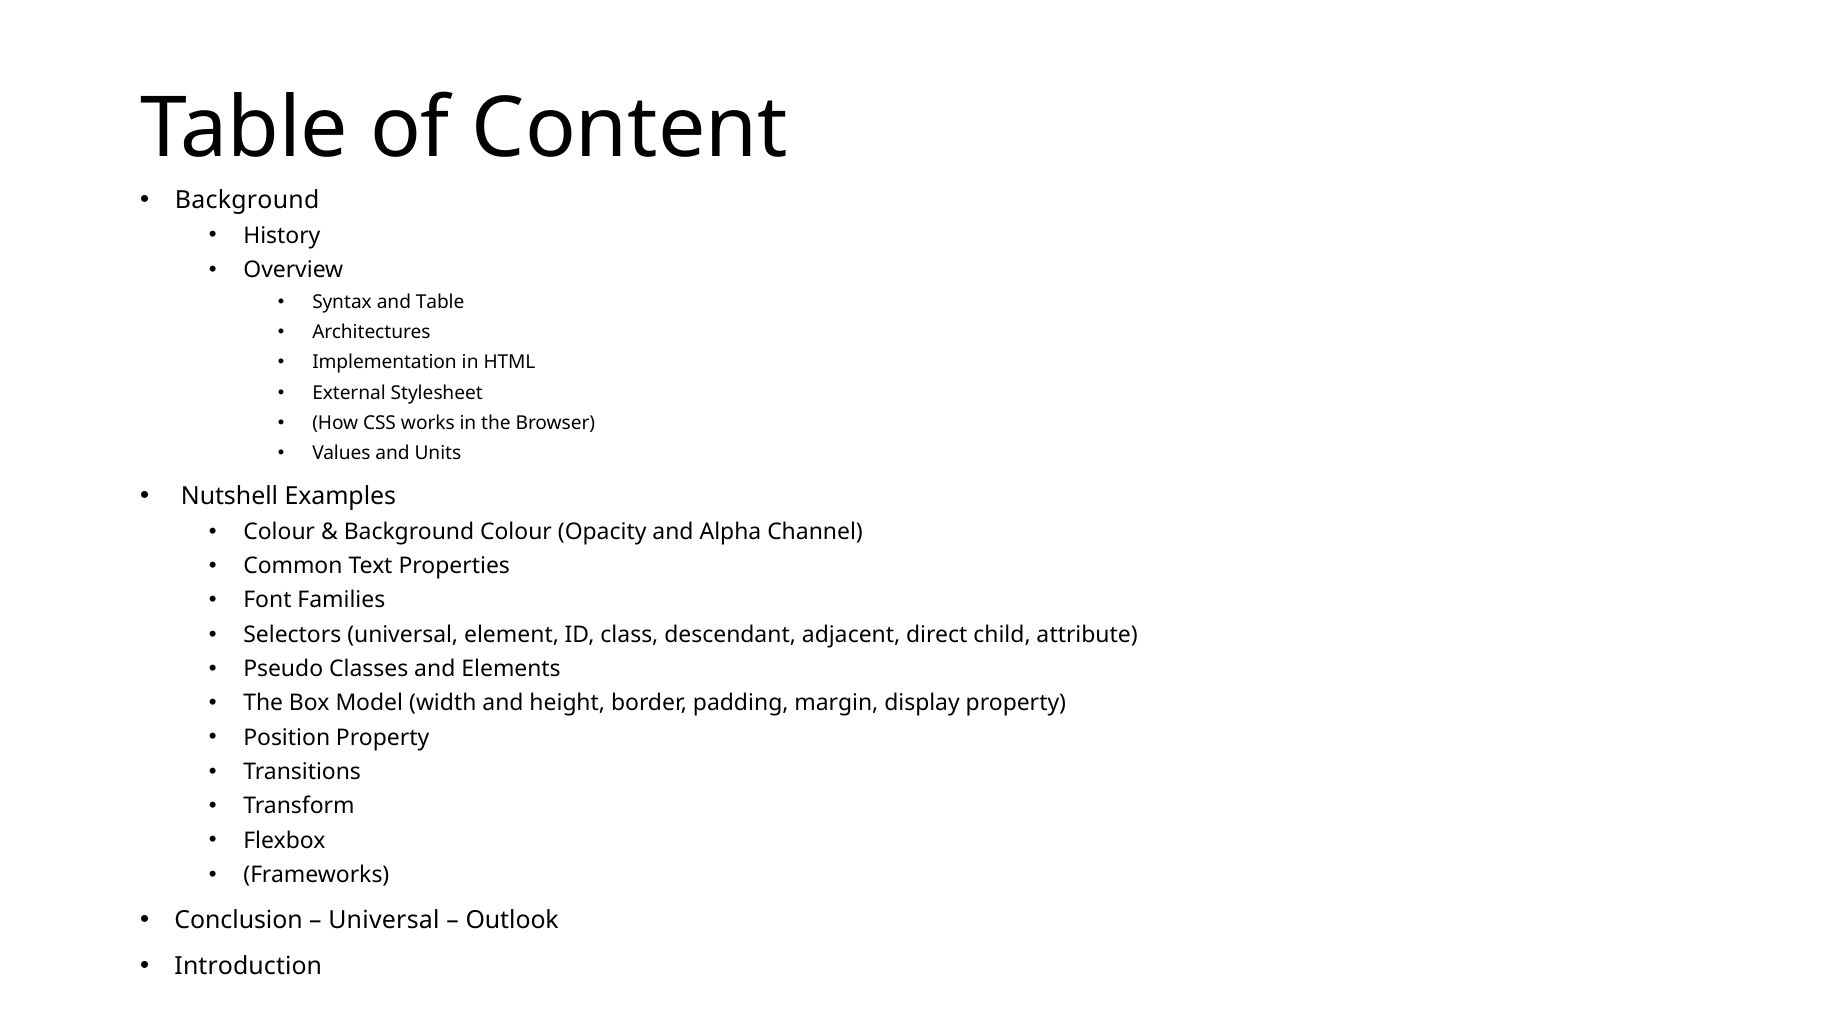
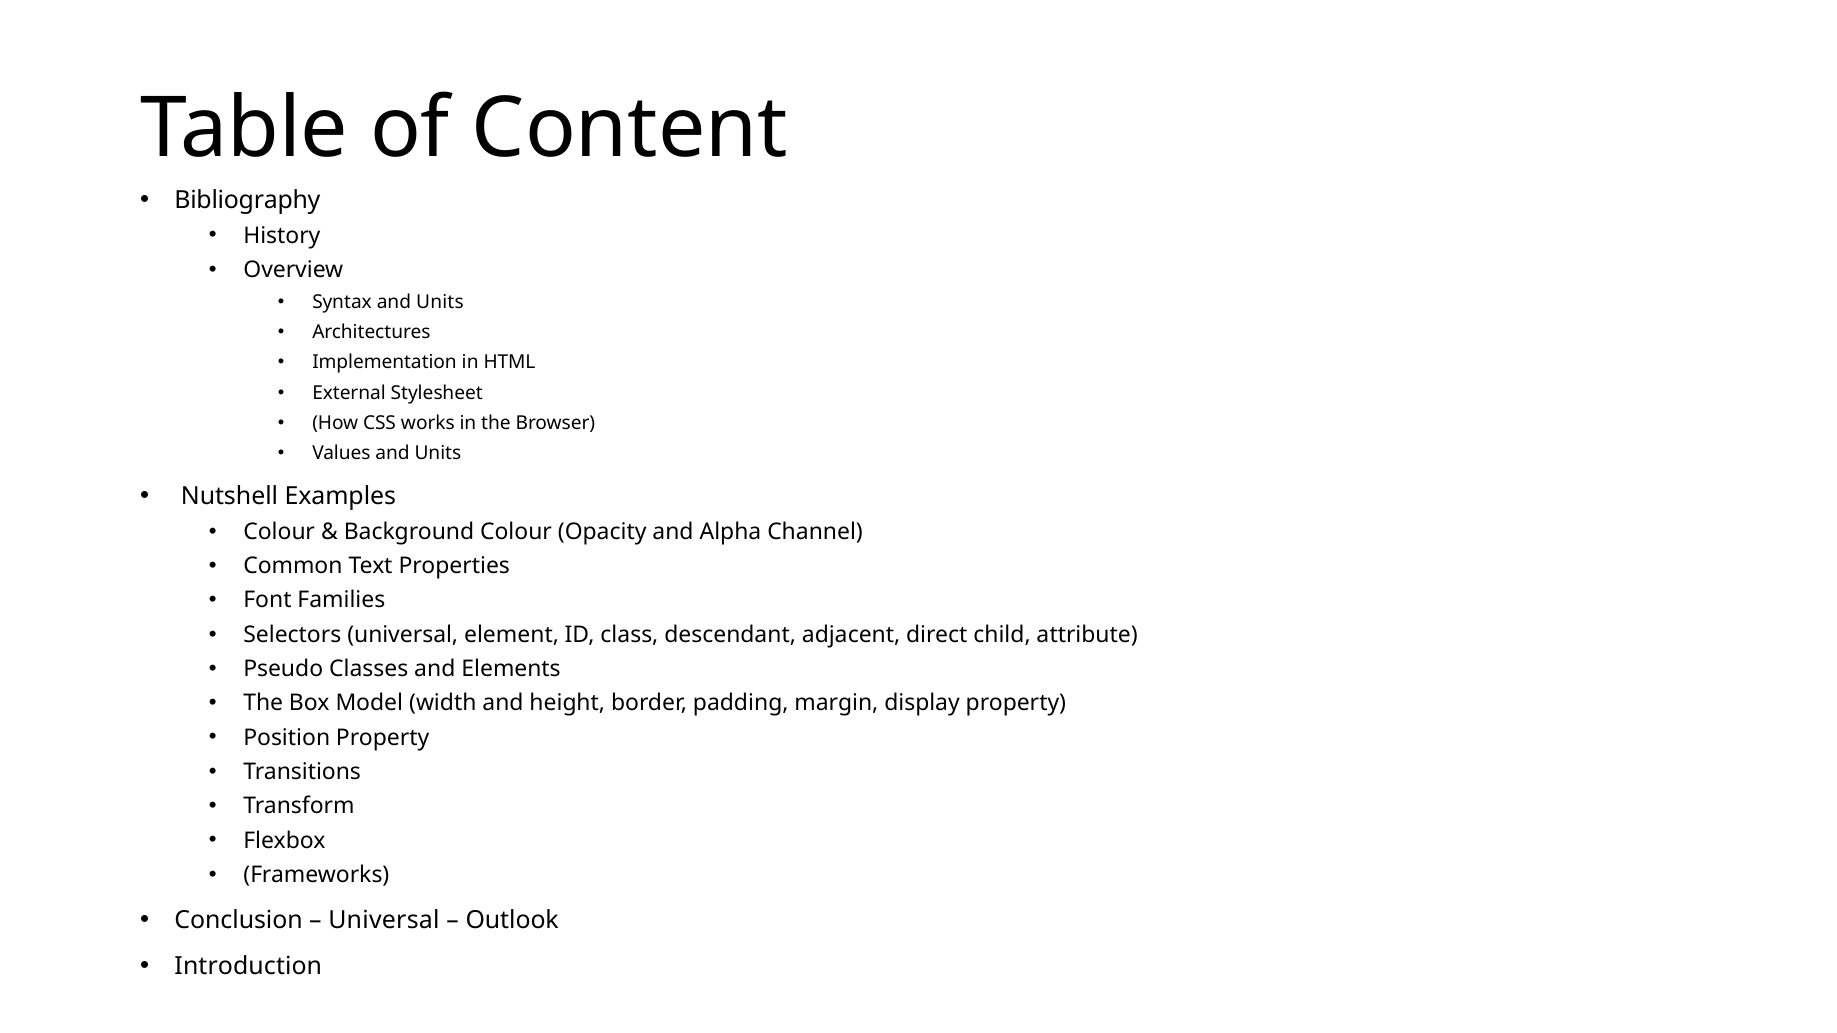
Background: Background -> Bibliography (247, 200)
Syntax and Table: Table -> Units (440, 302)
